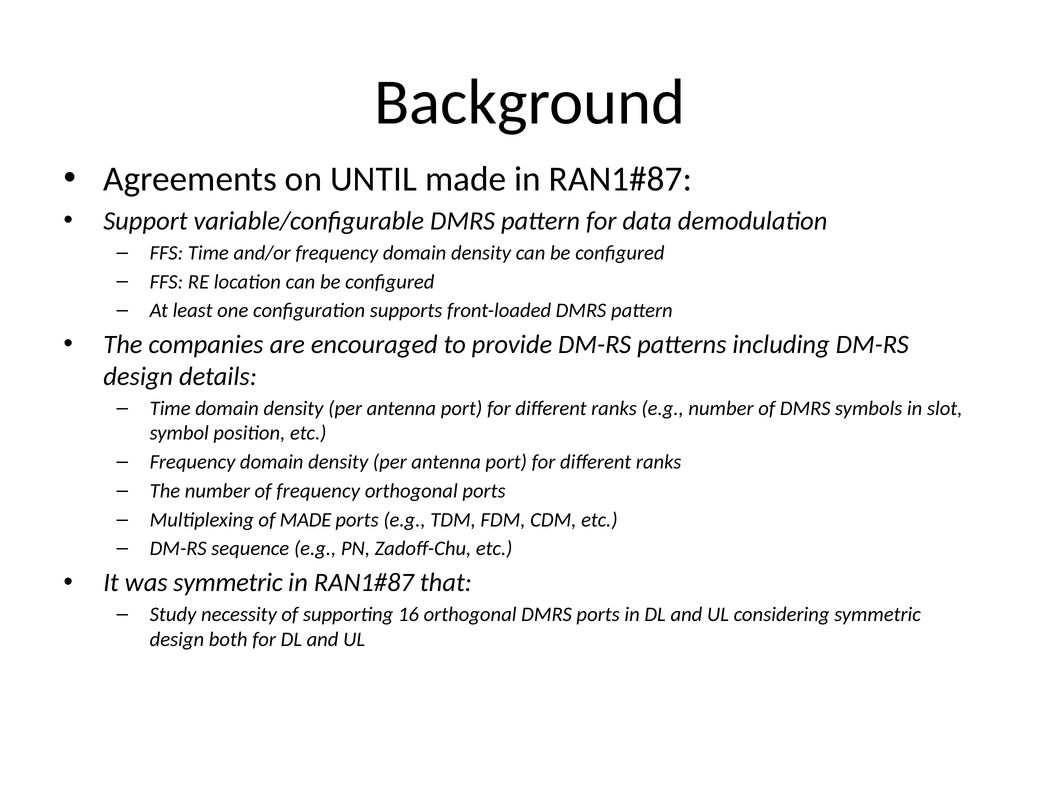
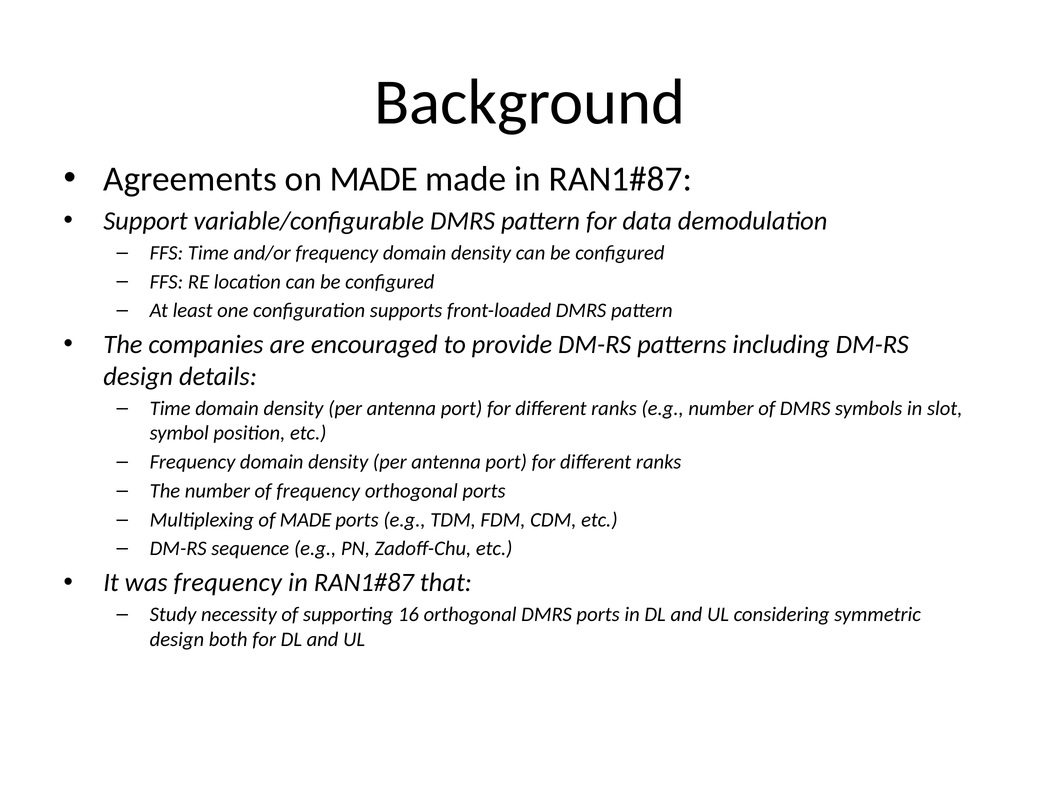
on UNTIL: UNTIL -> MADE (374, 179)
was symmetric: symmetric -> frequency (228, 583)
